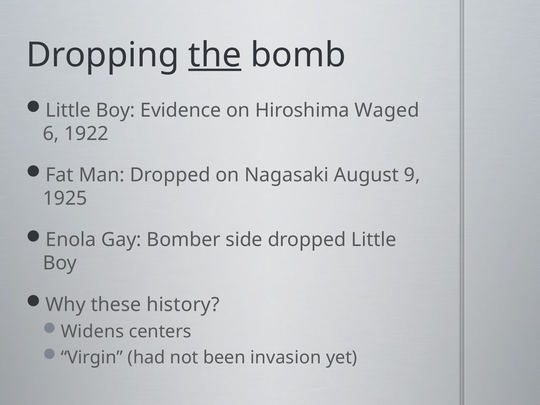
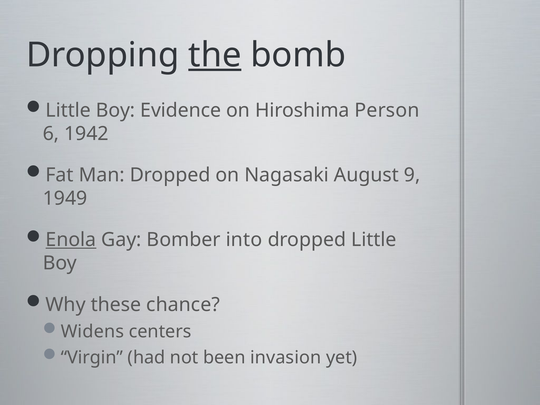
Waged: Waged -> Person (387, 110)
1922: 1922 -> 1942 (86, 134)
1925: 1925 -> 1949 (65, 198)
Enola underline: none -> present (71, 240)
side: side -> into (244, 240)
history: history -> chance (183, 305)
